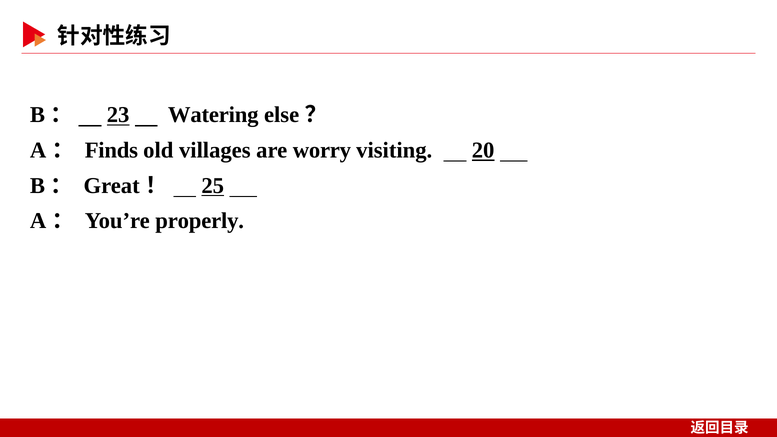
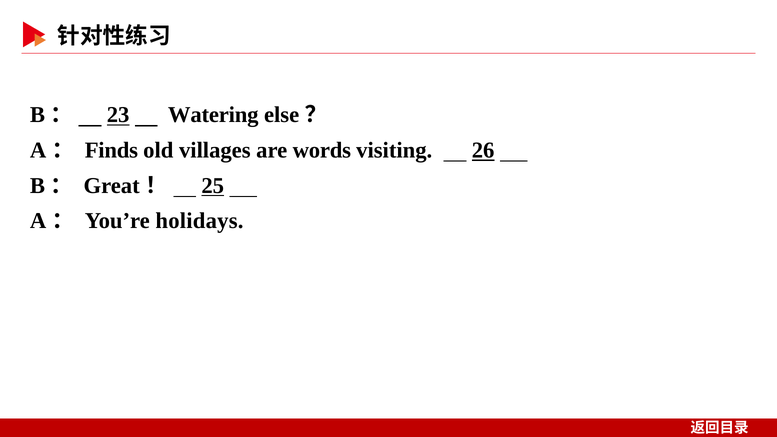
worry: worry -> words (322, 150)
20: 20 -> 26 (483, 150)
properly: properly -> holidays (199, 221)
